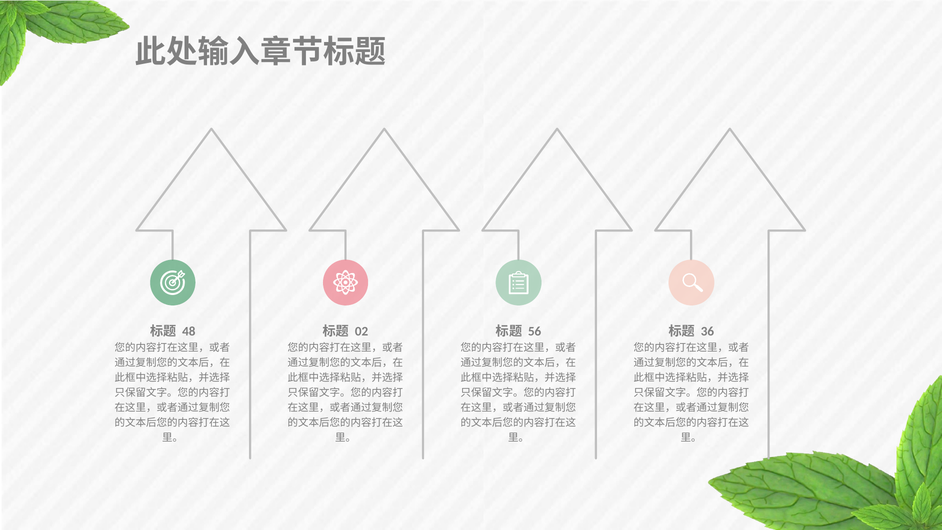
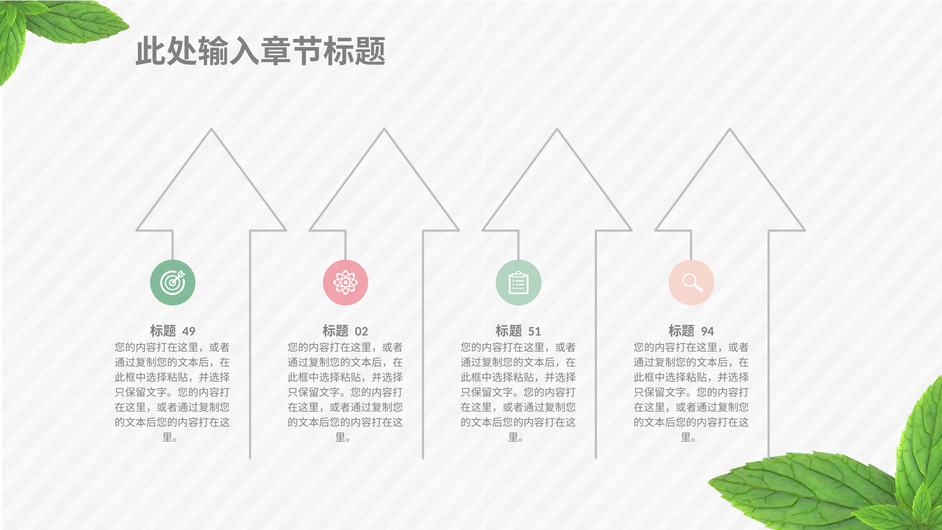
48: 48 -> 49 (189, 331)
56: 56 -> 51 (535, 331)
36: 36 -> 94 (707, 331)
